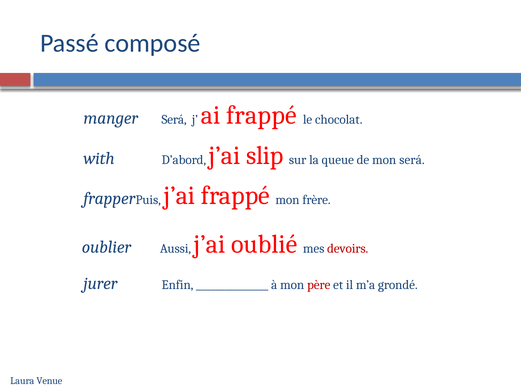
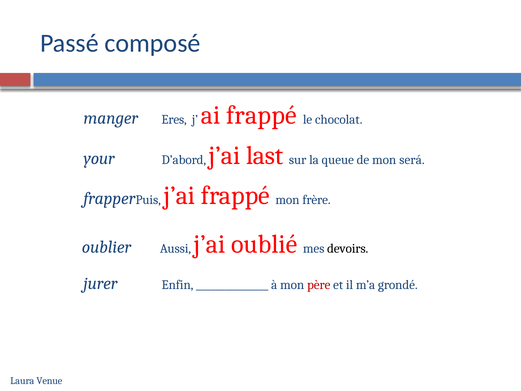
manger Será: Será -> Eres (174, 120)
with: with -> your (99, 158)
slip: slip -> last (265, 155)
devoirs colour: red -> black (348, 248)
